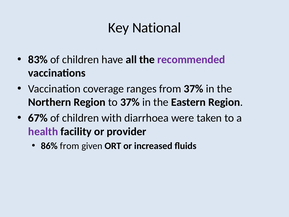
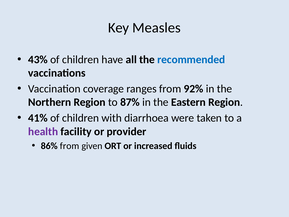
National: National -> Measles (157, 28)
83%: 83% -> 43% (38, 60)
recommended colour: purple -> blue (191, 60)
from 37%: 37% -> 92% (194, 89)
to 37%: 37% -> 87% (130, 102)
67%: 67% -> 41% (38, 118)
